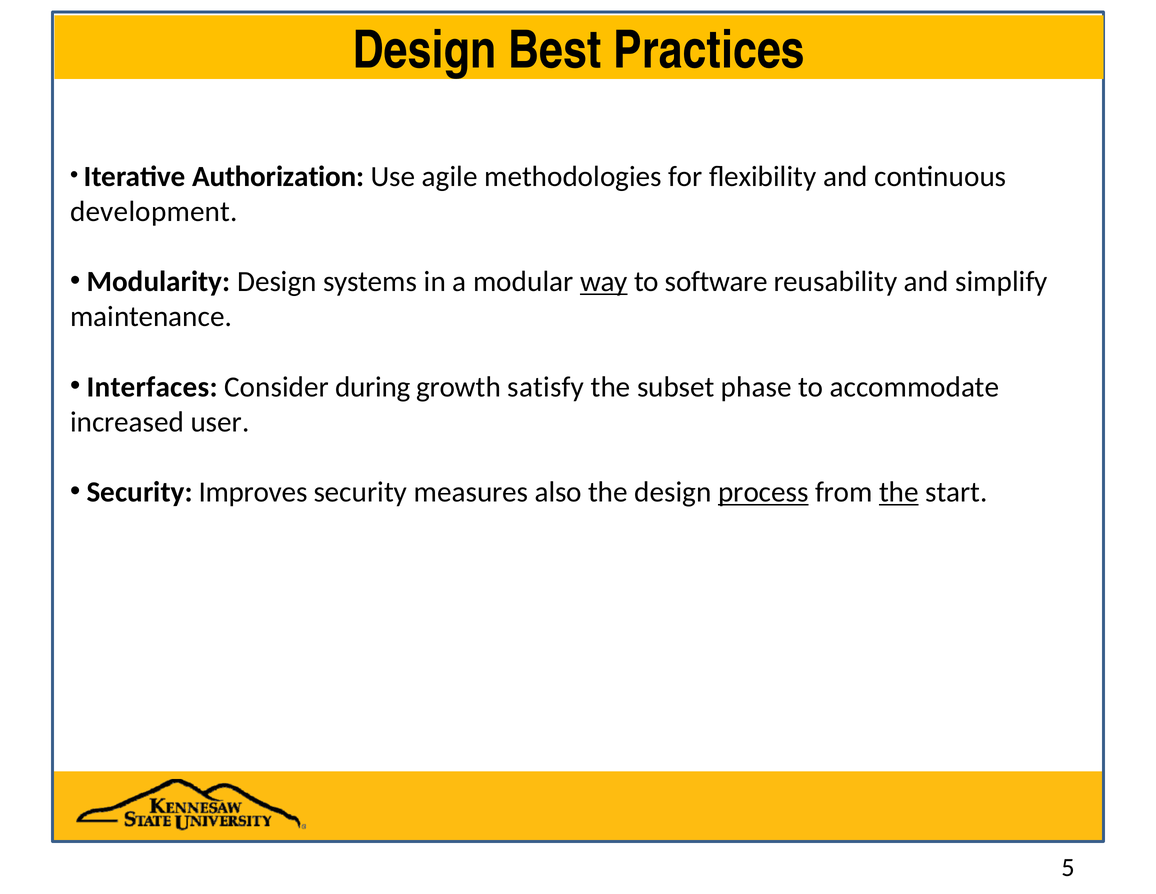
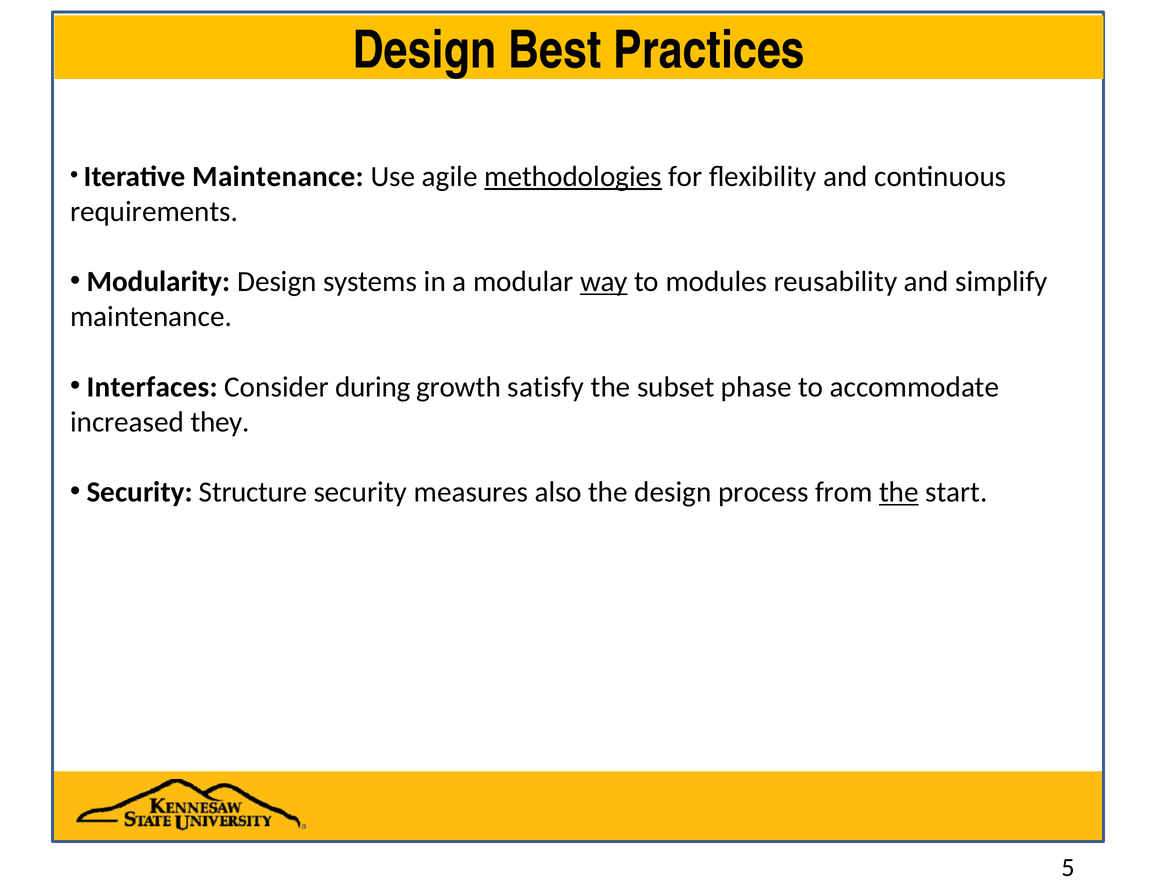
Iterative Authorization: Authorization -> Maintenance (278, 176)
methodologies underline: none -> present (573, 176)
development: development -> requirements (154, 211)
software: software -> modules (716, 281)
user: user -> they (220, 422)
Improves: Improves -> Structure (253, 492)
process underline: present -> none (763, 492)
